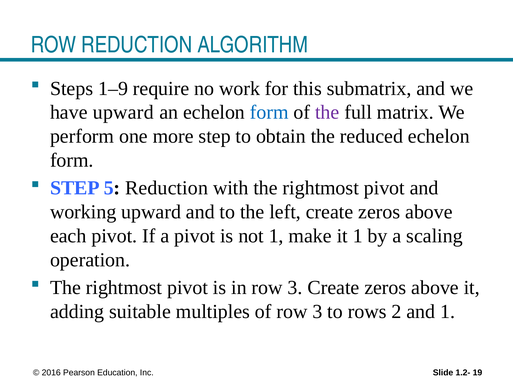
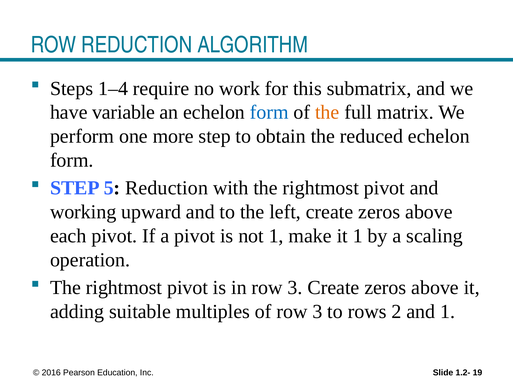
1–9: 1–9 -> 1–4 (113, 89)
have upward: upward -> variable (124, 113)
the colour: purple -> orange (327, 113)
